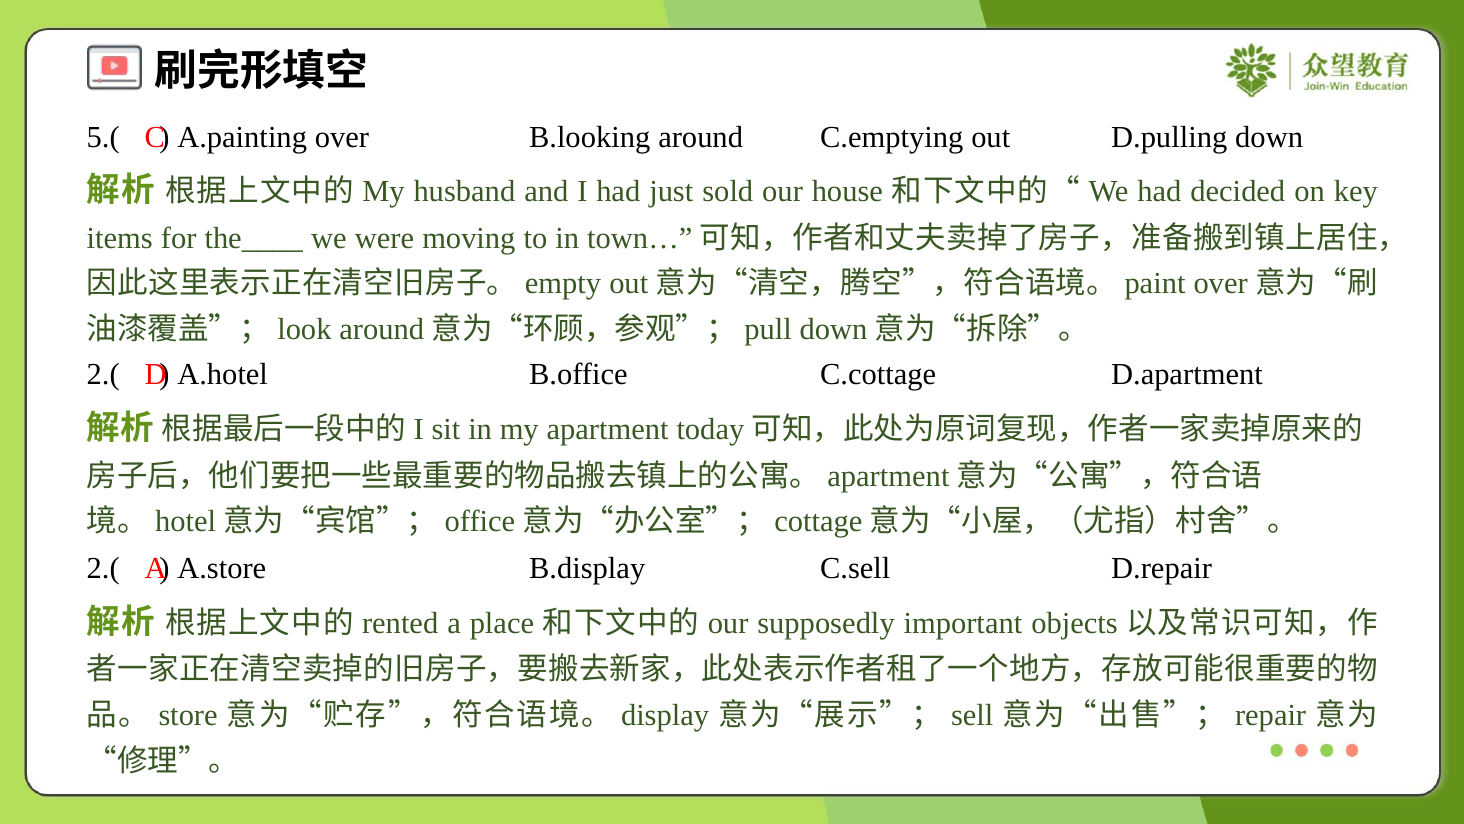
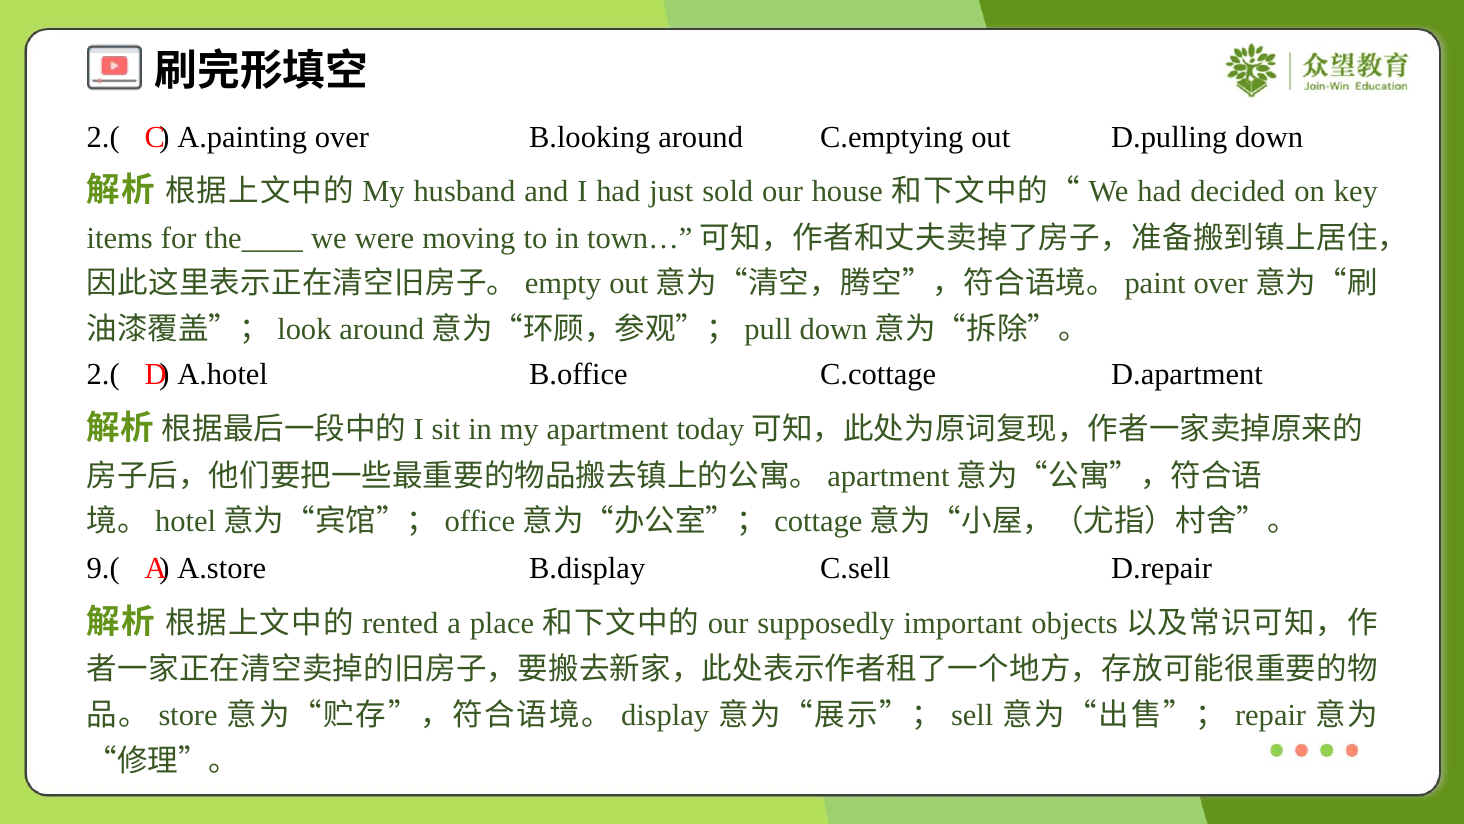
5.(: 5.( -> 2.( (103, 137)
2.(: 2.( -> 9.( (103, 568)
